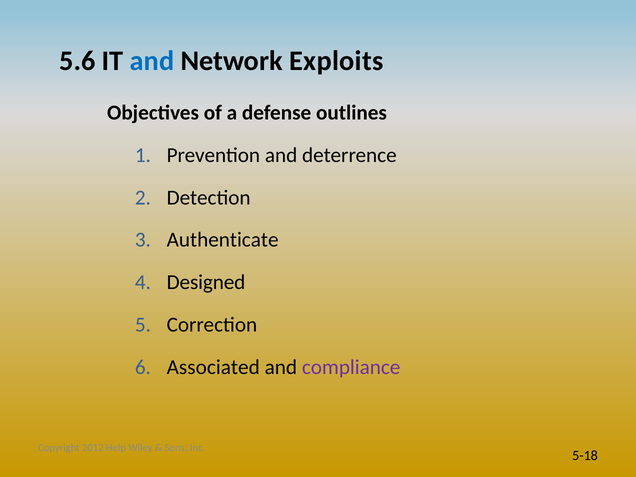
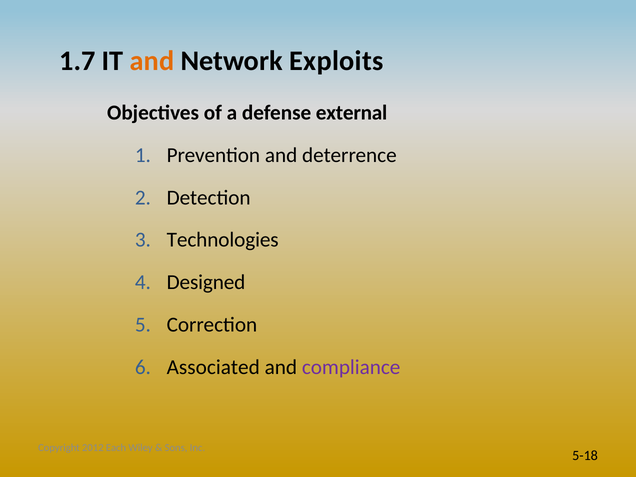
5.6: 5.6 -> 1.7 (77, 61)
and colour: blue -> orange (152, 61)
outlines: outlines -> external (352, 113)
Authenticate: Authenticate -> Technologies (223, 240)
Help: Help -> Each (116, 448)
